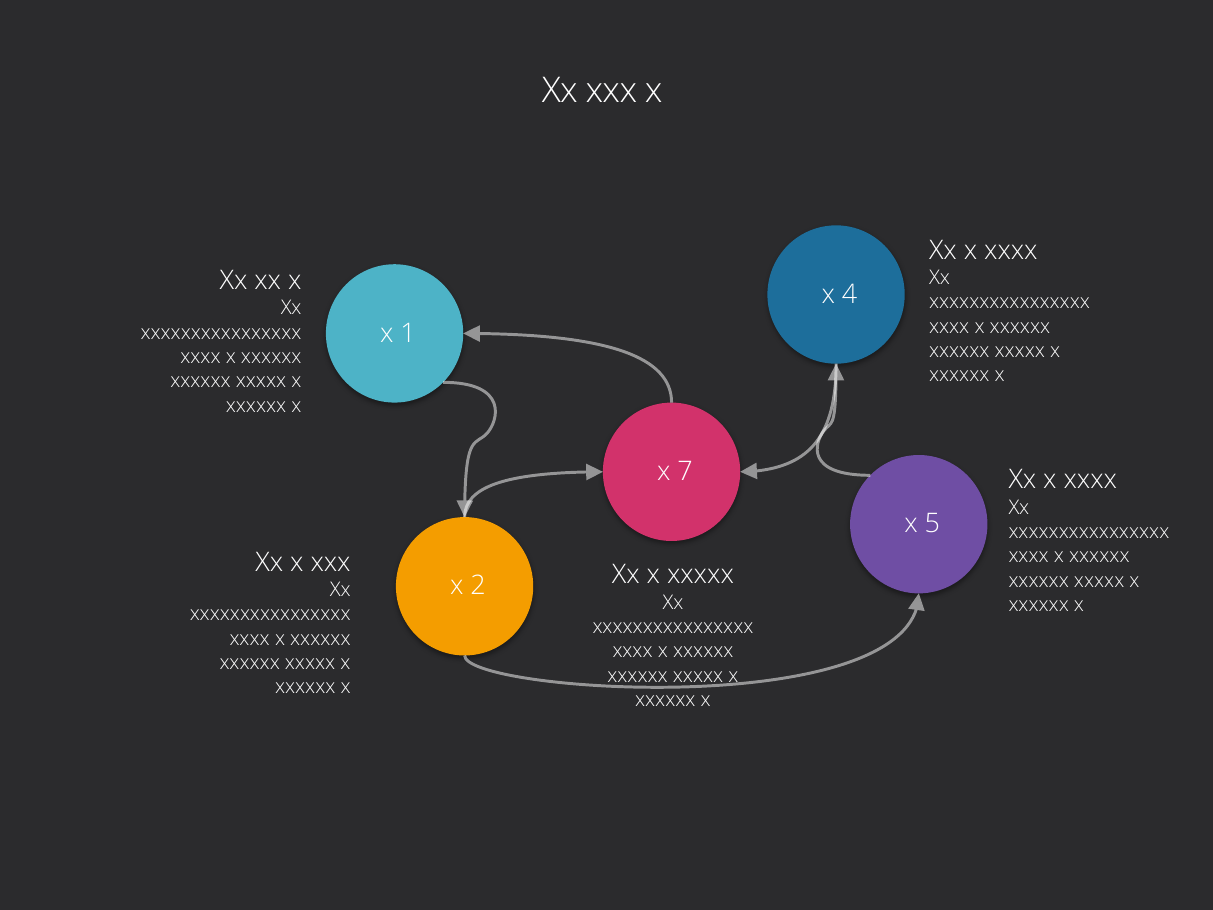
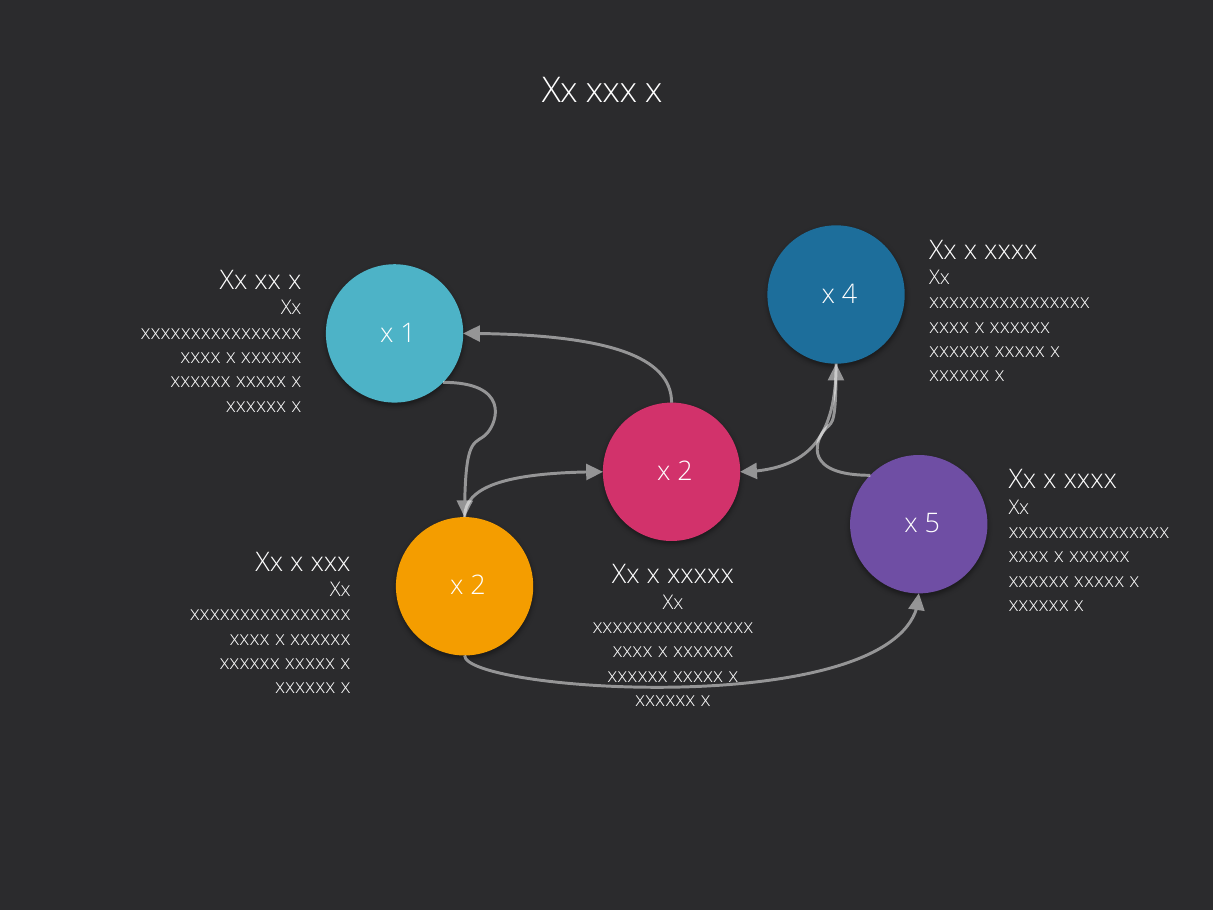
7: 7 -> 2 (685, 471)
